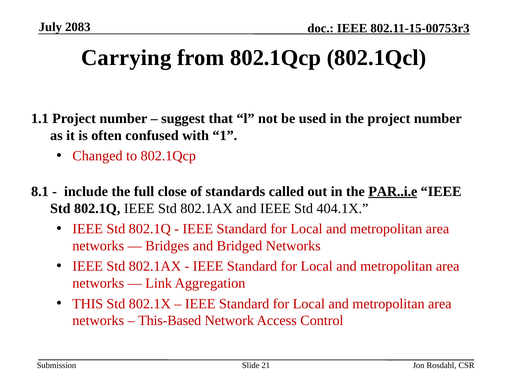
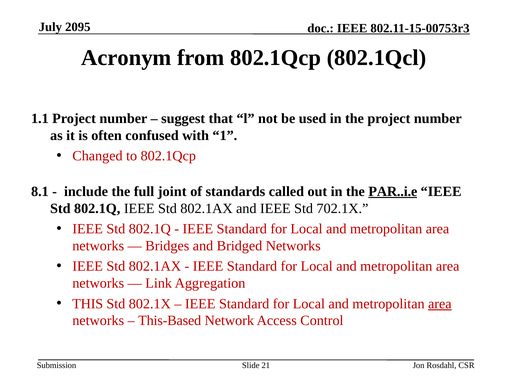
2083: 2083 -> 2095 (78, 27)
Carrying: Carrying -> Acronym (126, 58)
close: close -> joint (172, 192)
404.1X: 404.1X -> 702.1X (342, 208)
area underline: none -> present (440, 304)
